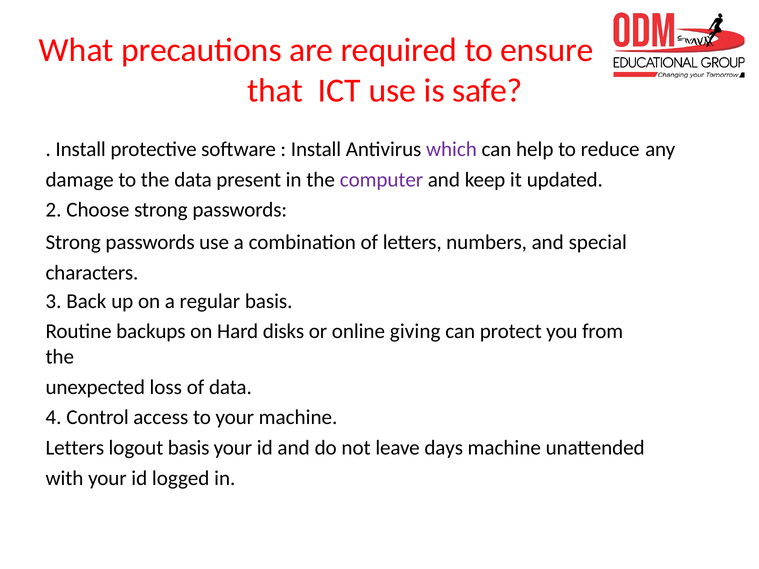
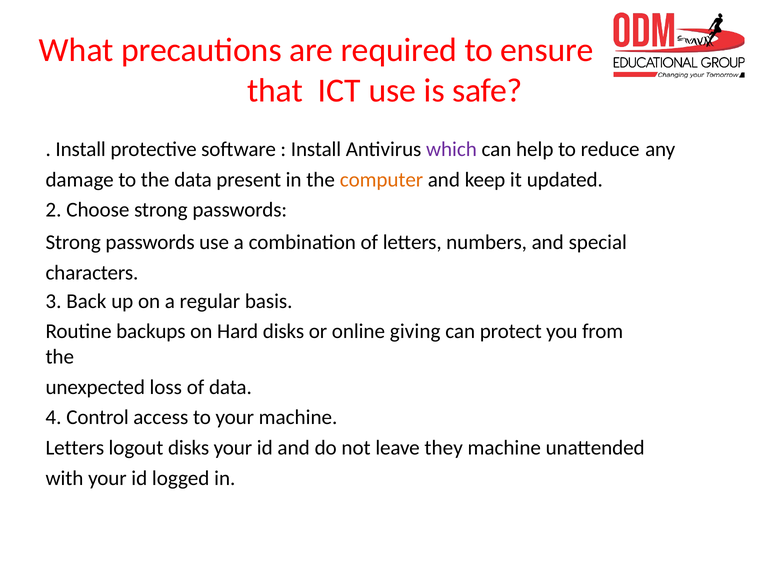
computer colour: purple -> orange (381, 180)
logout basis: basis -> disks (189, 448)
days: days -> they (444, 448)
